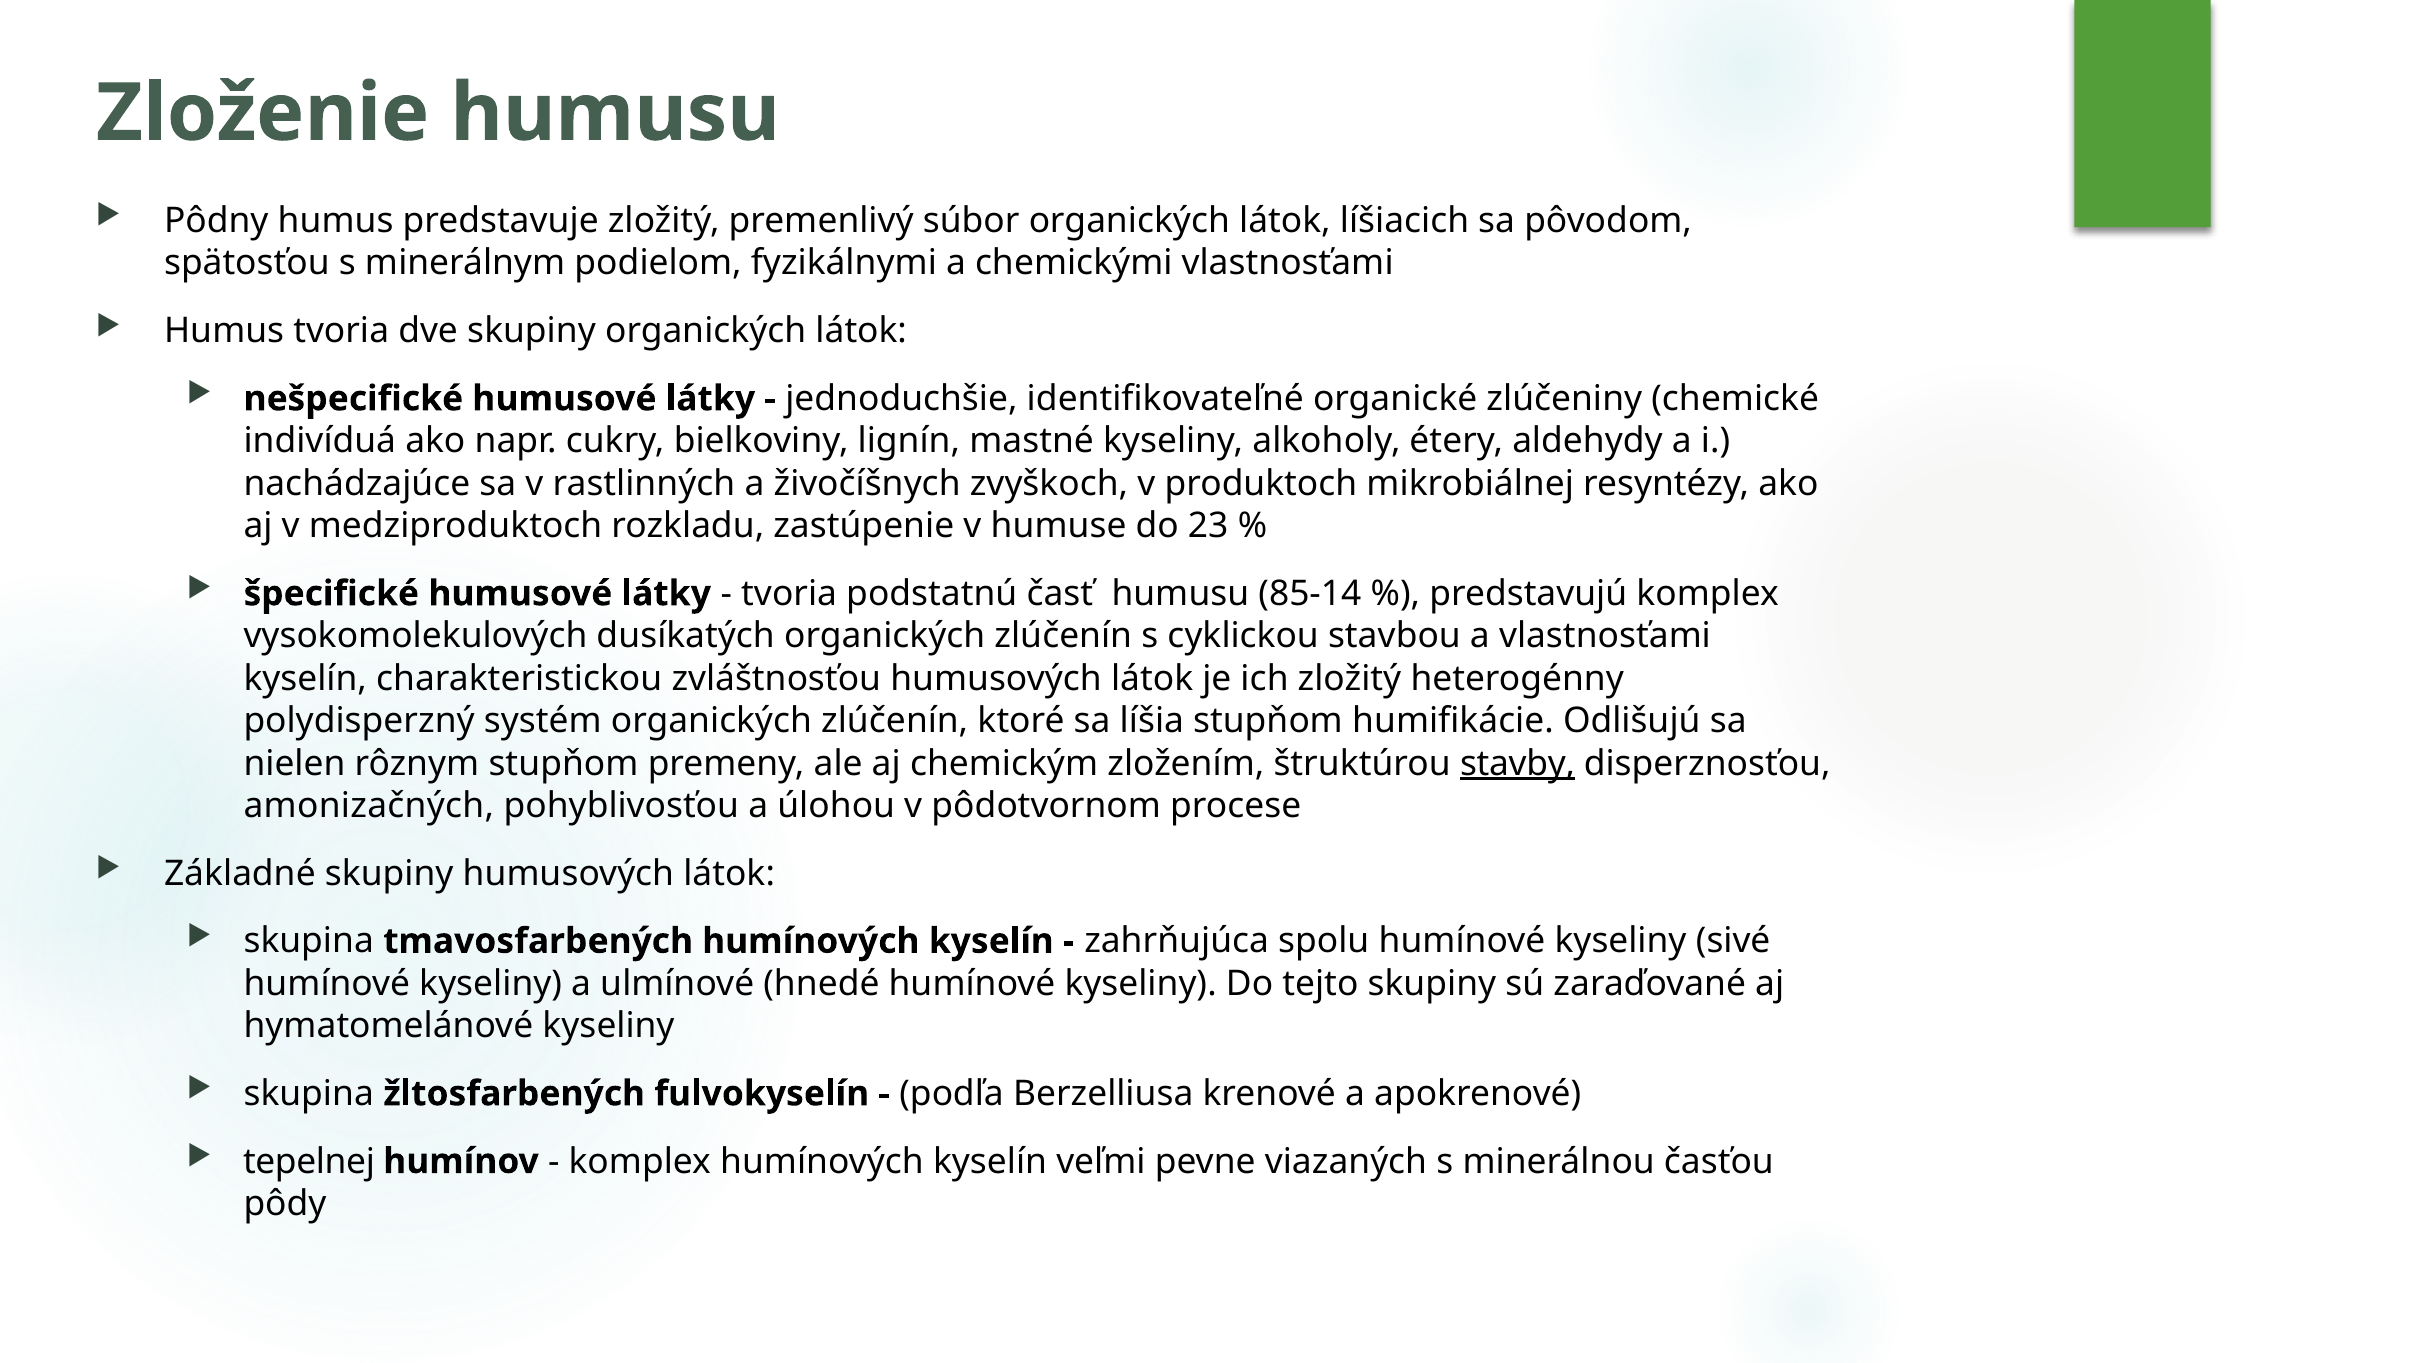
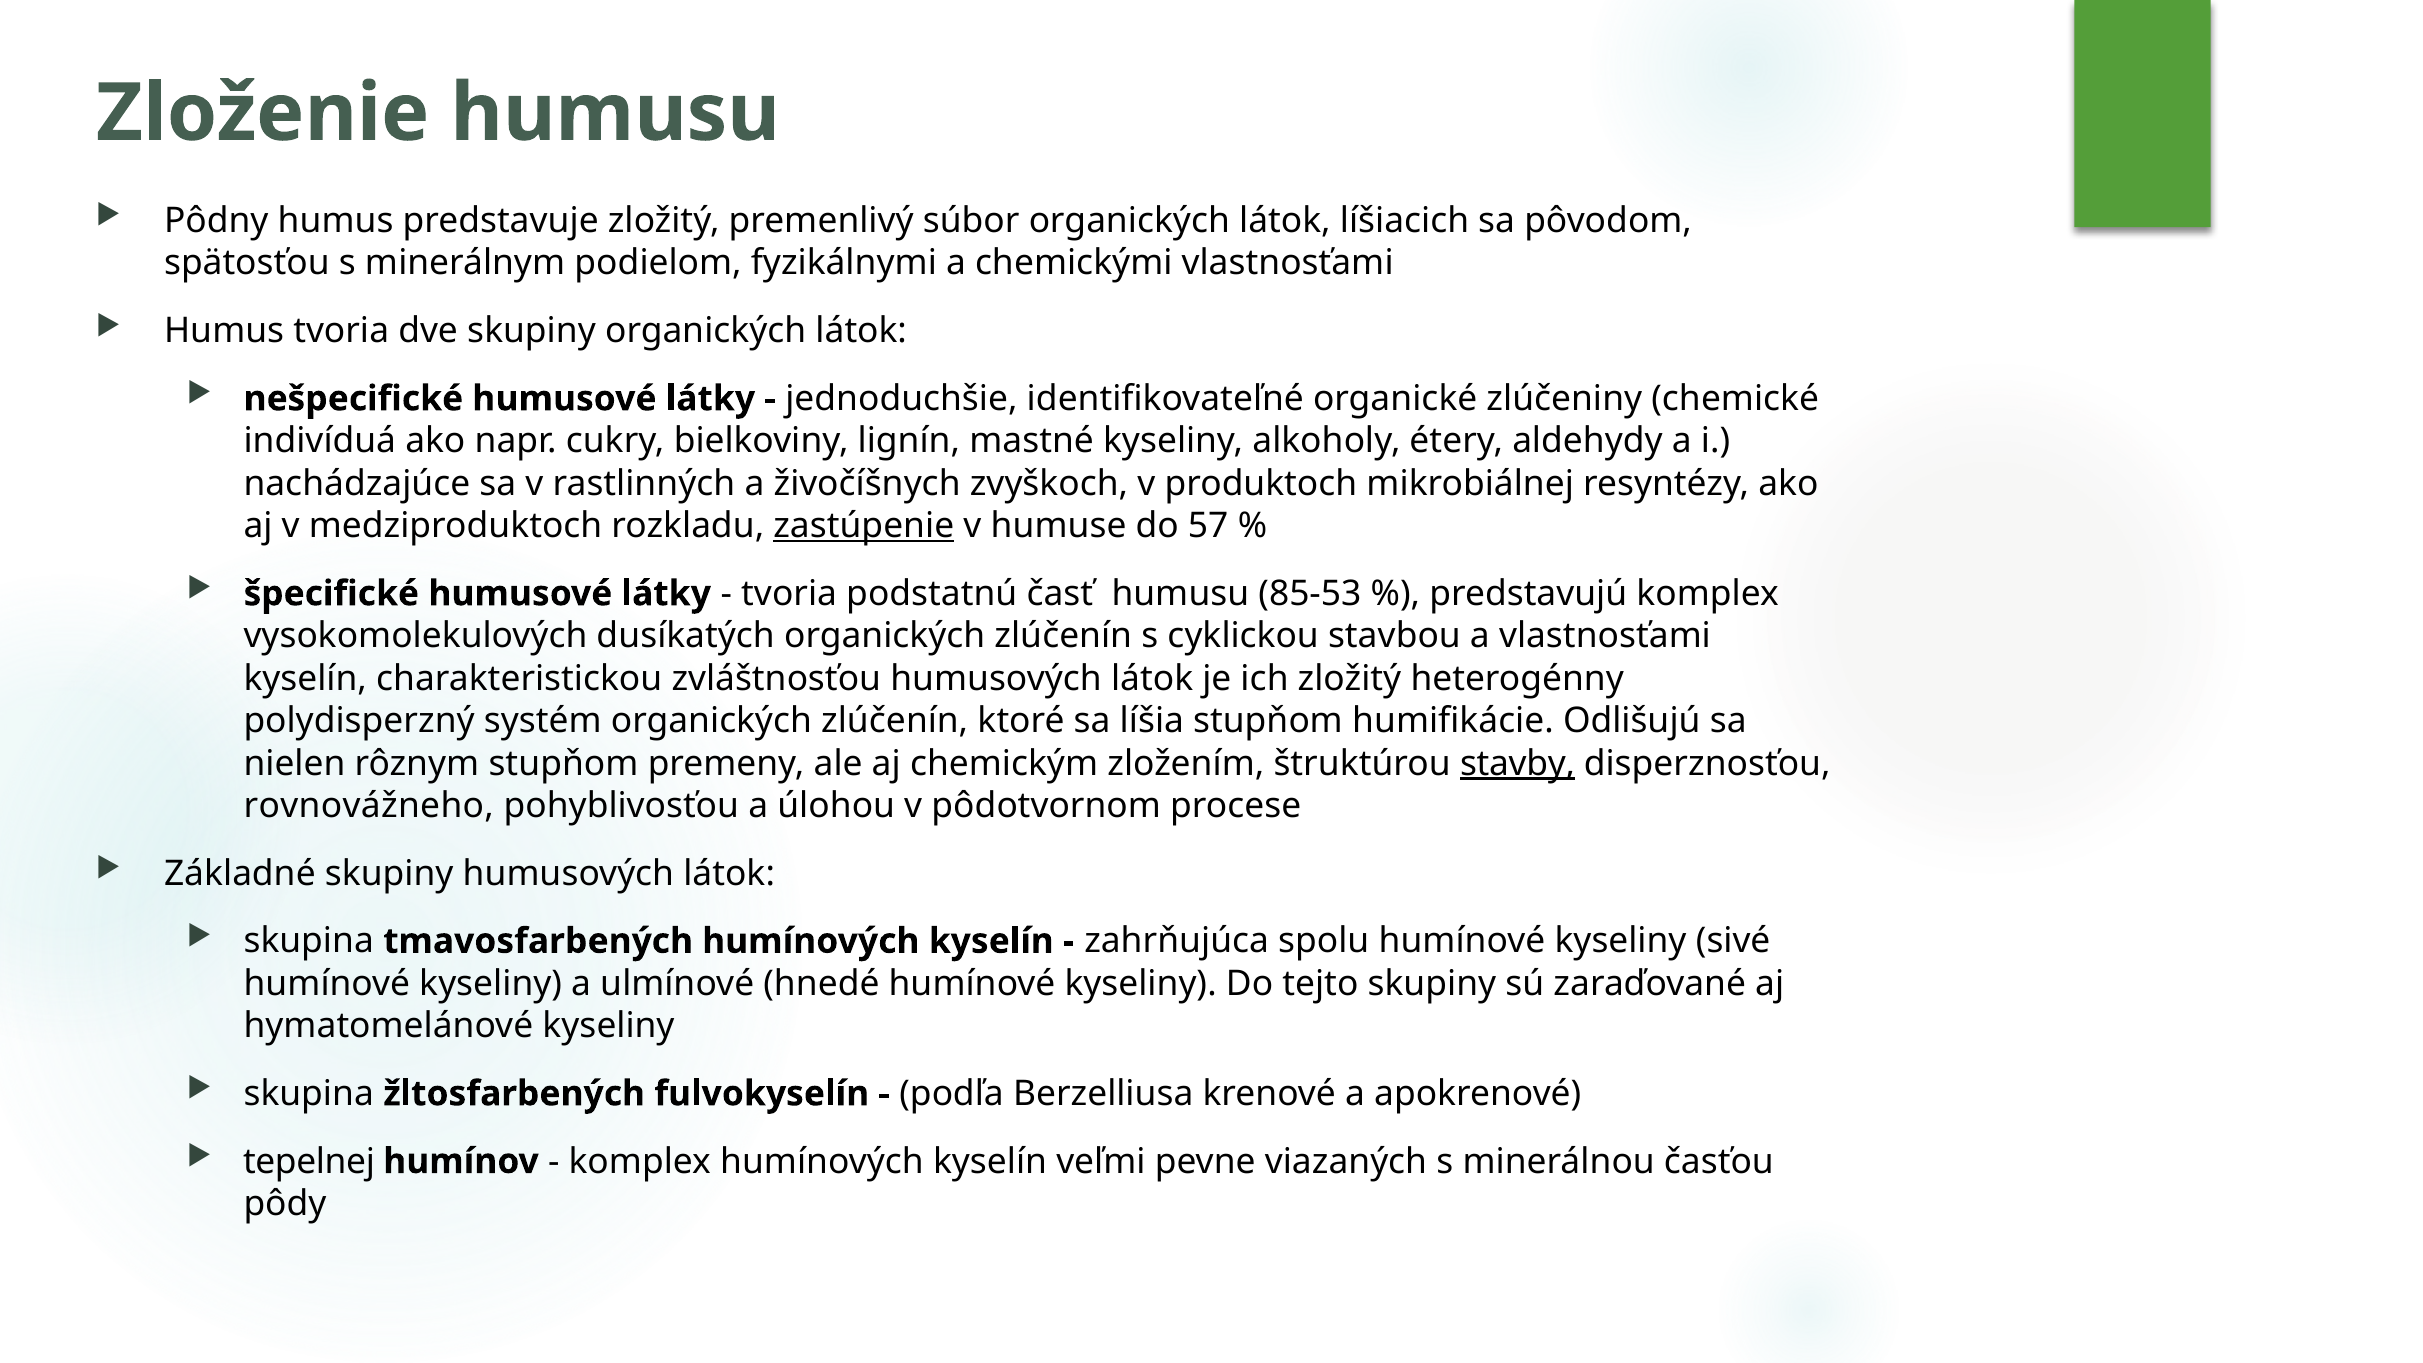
zastúpenie underline: none -> present (864, 526)
23: 23 -> 57 (1208, 526)
85-14: 85-14 -> 85-53 (1310, 594)
amonizačných: amonizačných -> rovnovážneho (369, 806)
